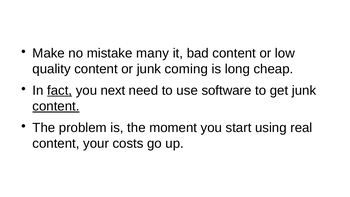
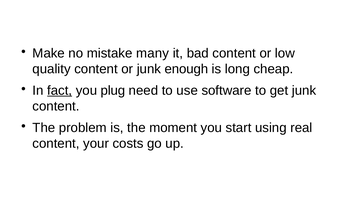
coming: coming -> enough (186, 69)
next: next -> plug (113, 90)
content underline: present -> none (56, 106)
